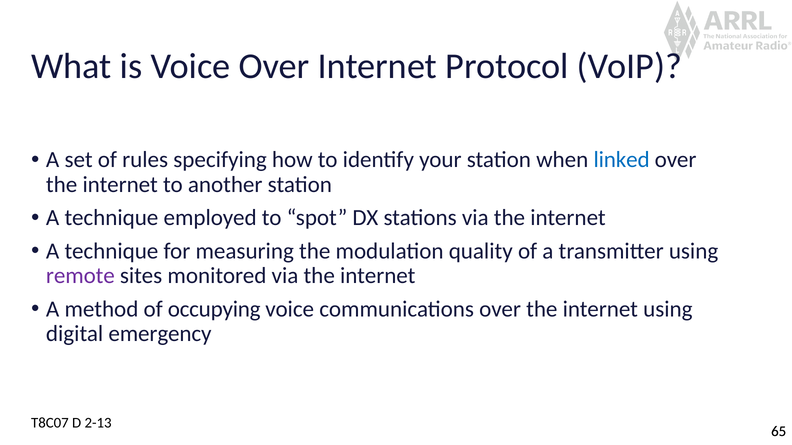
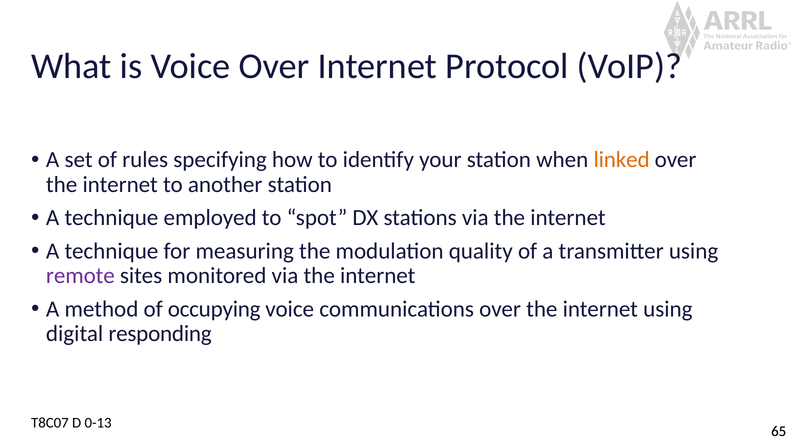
linked colour: blue -> orange (622, 160)
emergency: emergency -> responding (160, 334)
2-13: 2-13 -> 0-13 (98, 423)
